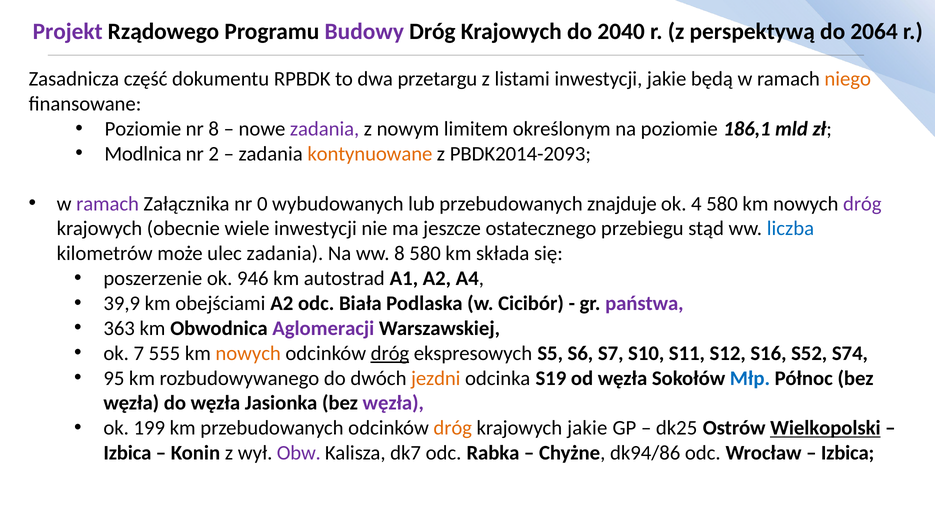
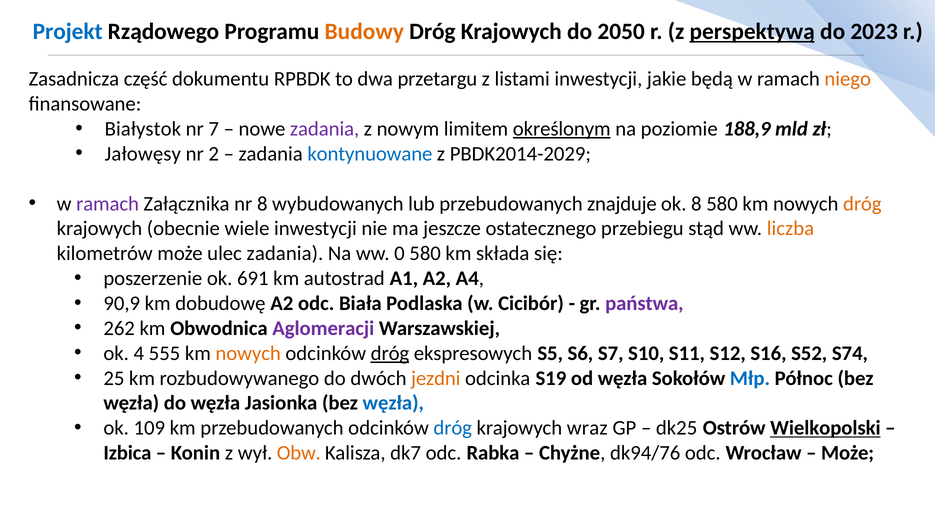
Projekt colour: purple -> blue (68, 32)
Budowy colour: purple -> orange (364, 32)
2040: 2040 -> 2050 (621, 32)
perspektywą underline: none -> present (752, 32)
2064: 2064 -> 2023 (874, 32)
Poziomie: Poziomie -> Białystok (143, 129)
nr 8: 8 -> 7 (214, 129)
określonym underline: none -> present (562, 129)
186,1: 186,1 -> 188,9 (747, 129)
Modlnica: Modlnica -> Jałowęsy (143, 154)
kontynuowane colour: orange -> blue (370, 154)
PBDK2014-2093: PBDK2014-2093 -> PBDK2014-2029 (520, 154)
nr 0: 0 -> 8 (262, 204)
ok 4: 4 -> 8 (696, 204)
dróg colour: purple -> orange (862, 204)
liczba colour: blue -> orange (790, 229)
ww 8: 8 -> 0 (399, 254)
946: 946 -> 691 (253, 278)
39,9: 39,9 -> 90,9 (122, 303)
obejściami: obejściami -> dobudowę (220, 303)
363: 363 -> 262 (119, 328)
7: 7 -> 4 (139, 353)
95: 95 -> 25 (114, 378)
węzła colour: purple -> blue (393, 403)
199: 199 -> 109 (149, 428)
dróg colour: orange -> blue (453, 428)
krajowych jakie: jakie -> wraz (587, 428)
Obw colour: purple -> orange (299, 453)
dk94/86: dk94/86 -> dk94/76 (645, 453)
Izbica: Izbica -> Może (848, 453)
